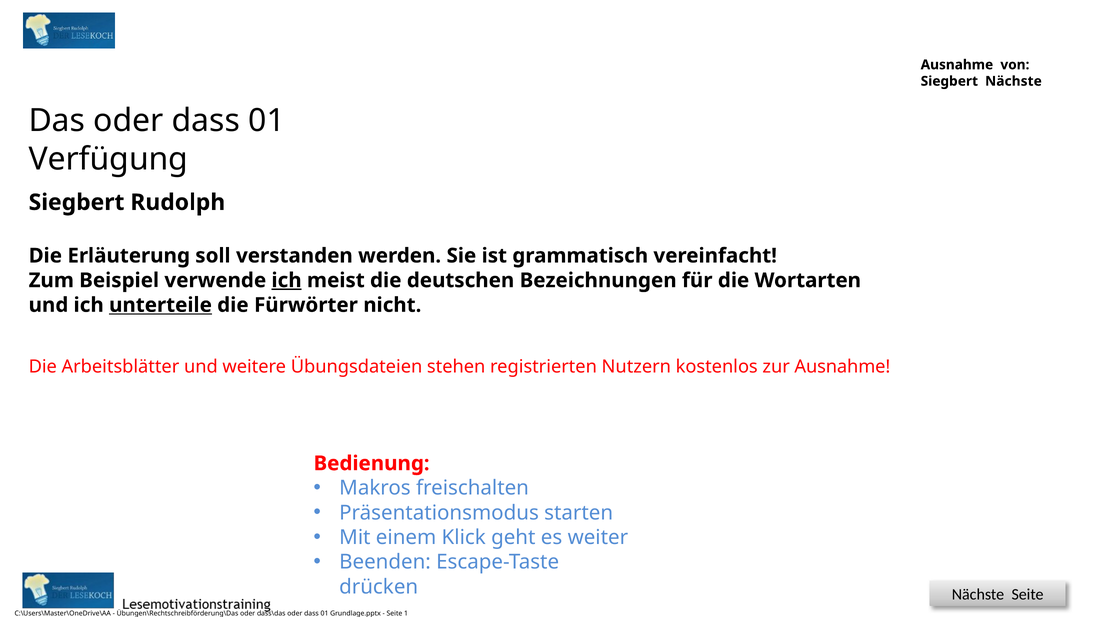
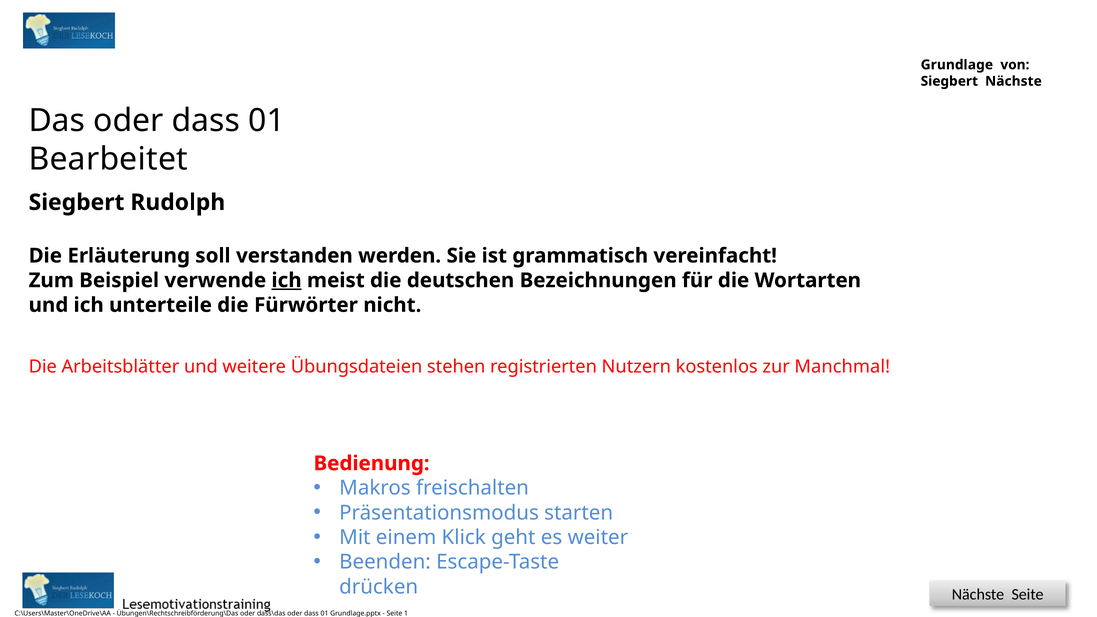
Ausnahme: Ausnahme -> Grundlage (957, 65)
Verfügung: Verfügung -> Bearbeitet (108, 159)
unterteile underline: present -> none (160, 305)
zur Ausnahme: Ausnahme -> Manchmal (842, 367)
